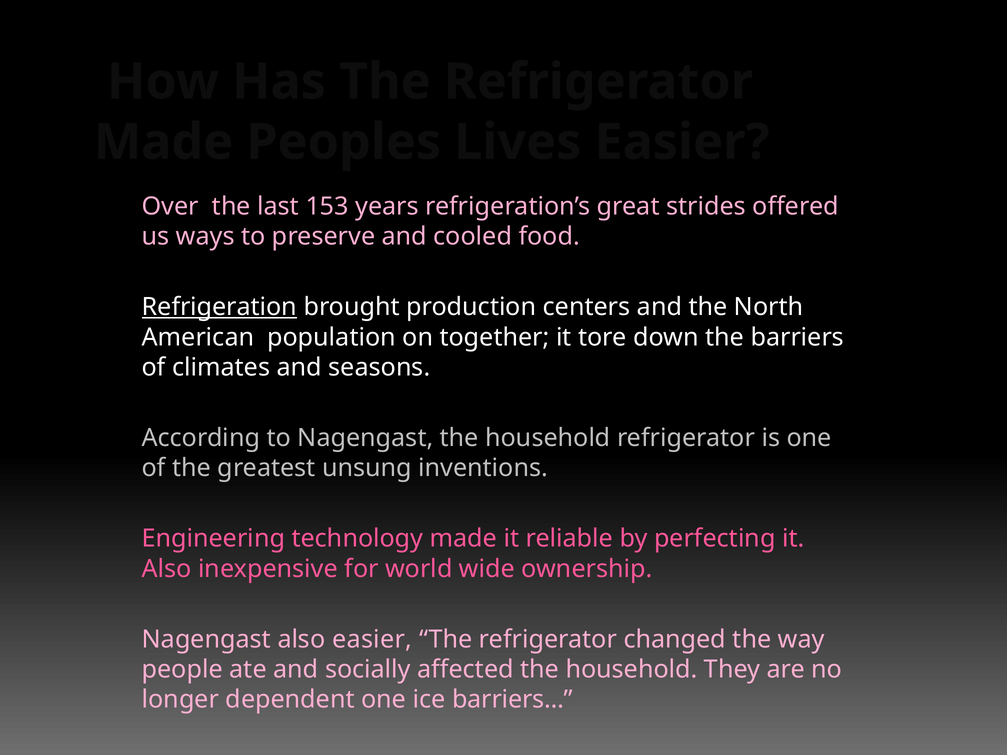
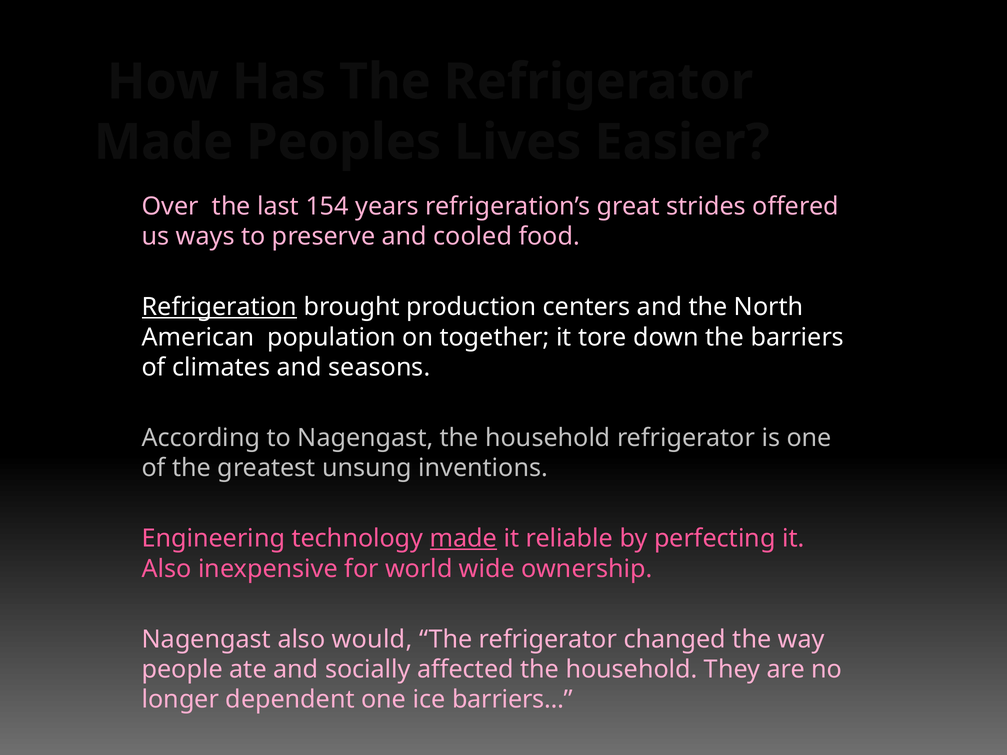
153: 153 -> 154 (327, 206)
made underline: none -> present (463, 539)
also easier: easier -> would (372, 639)
